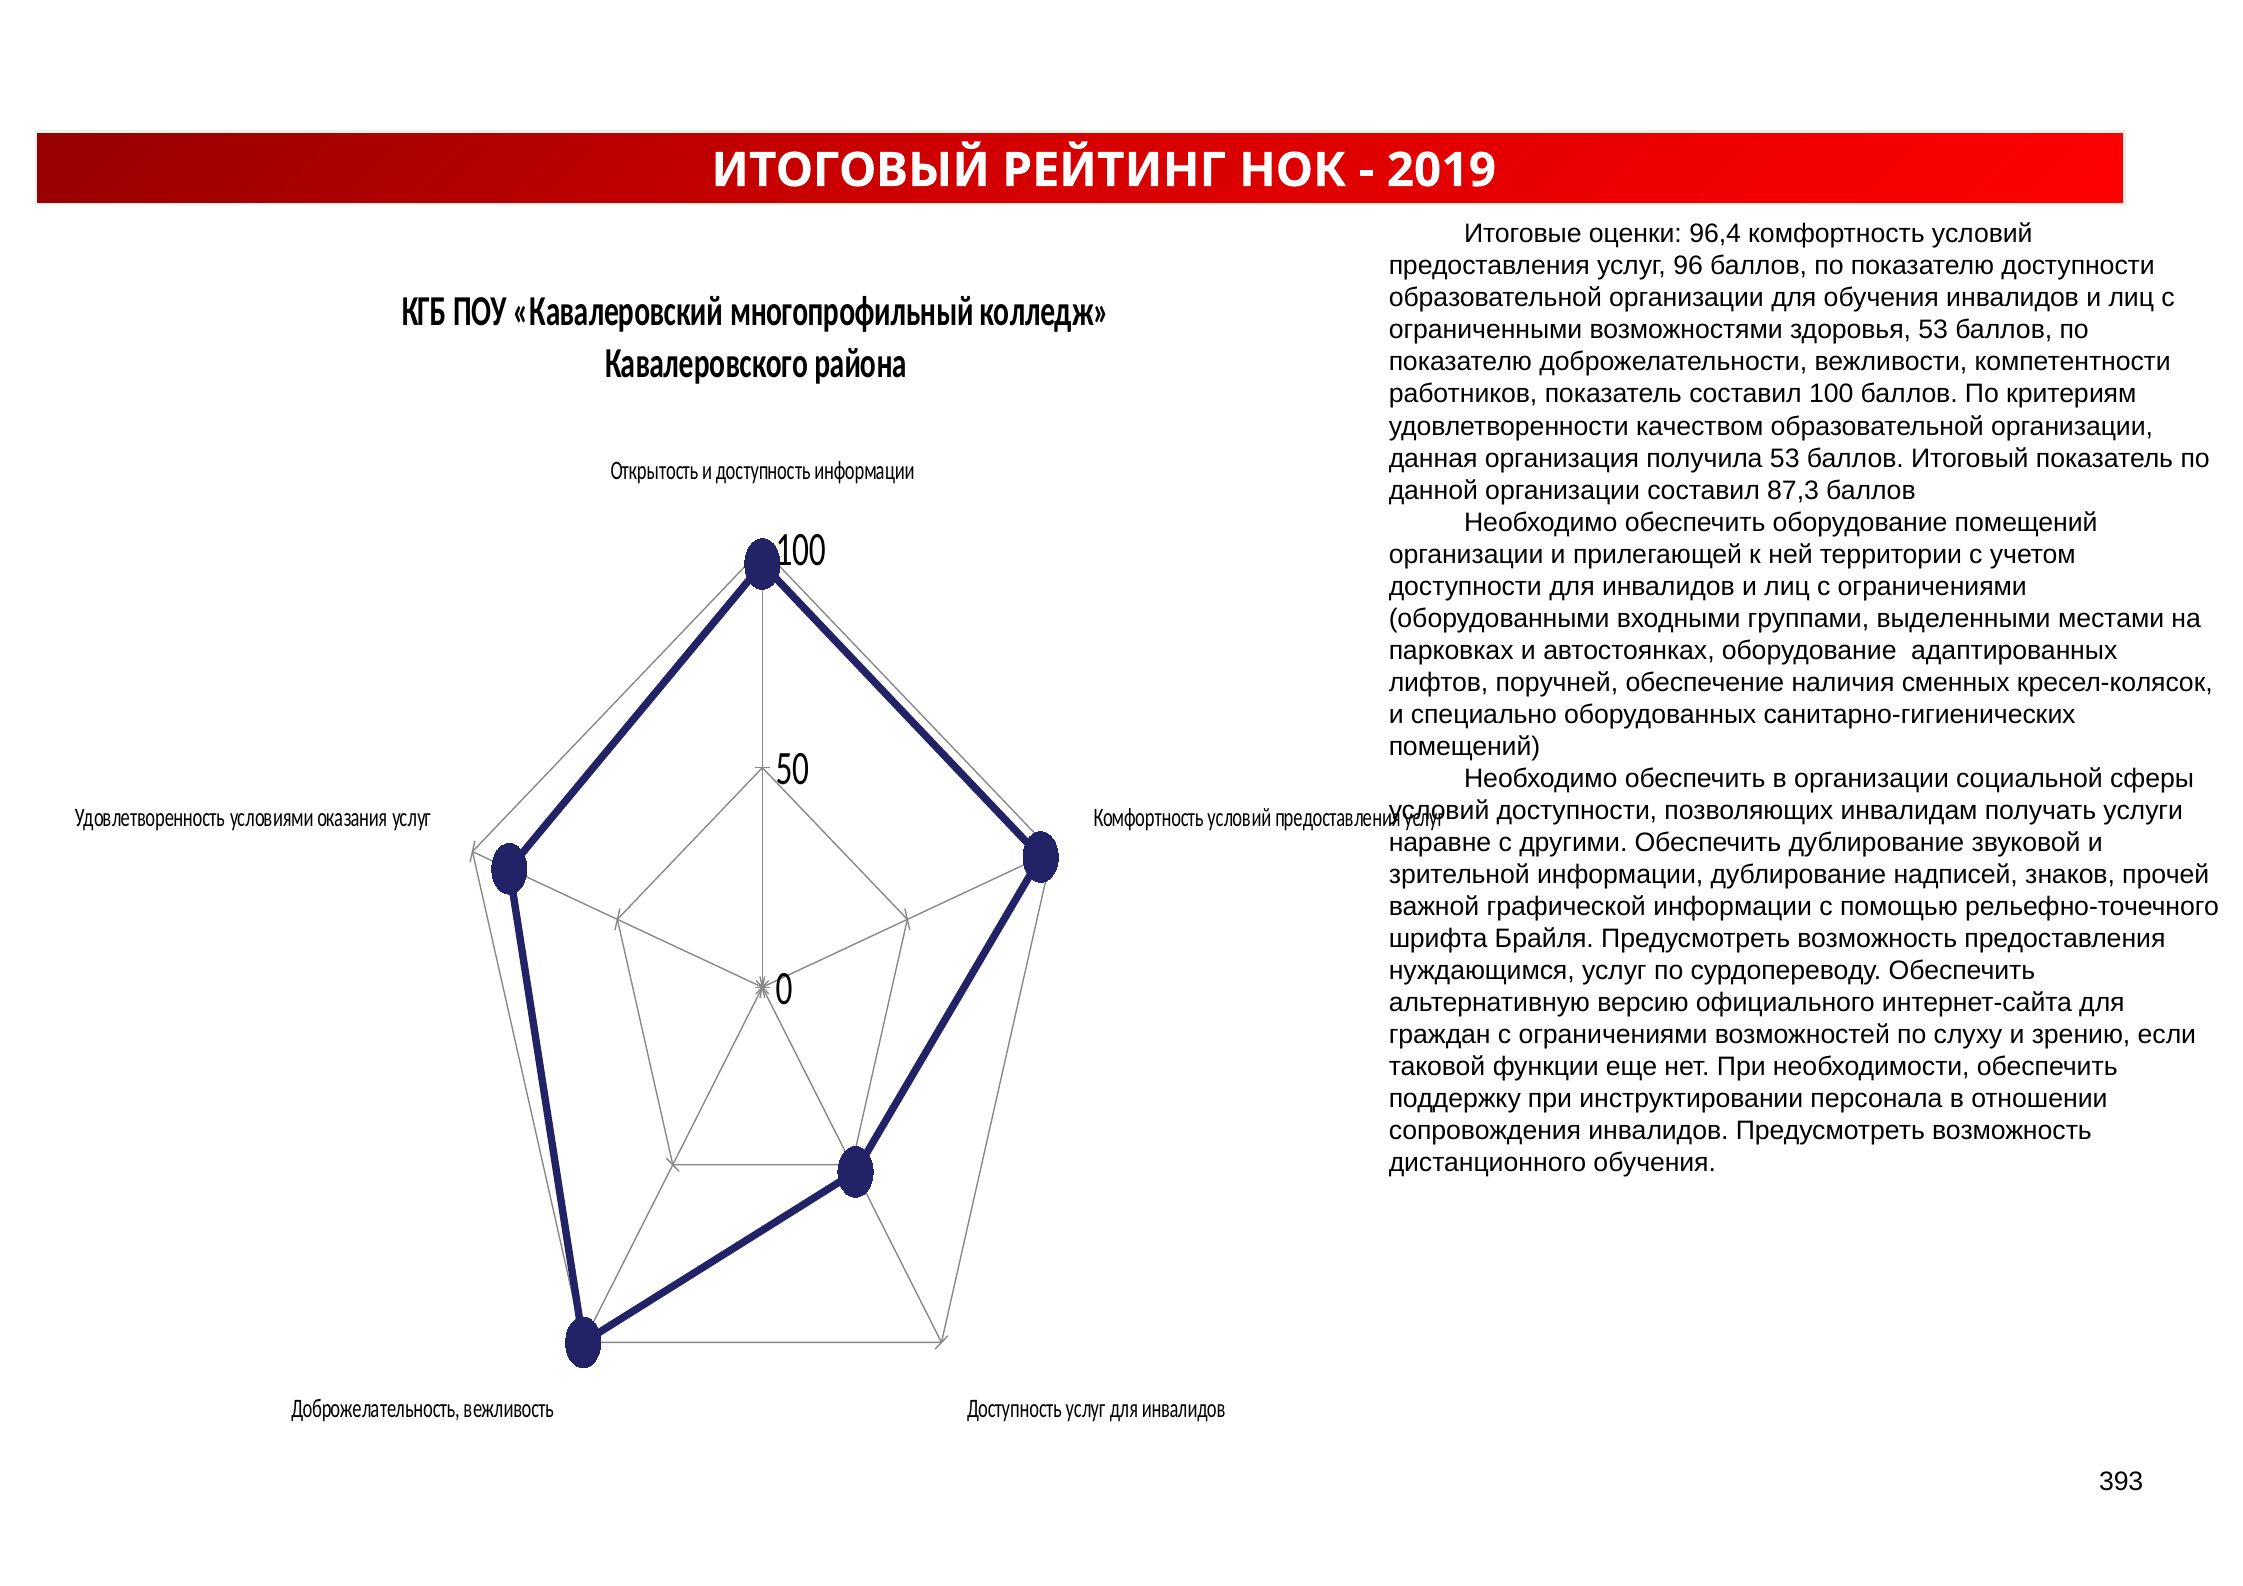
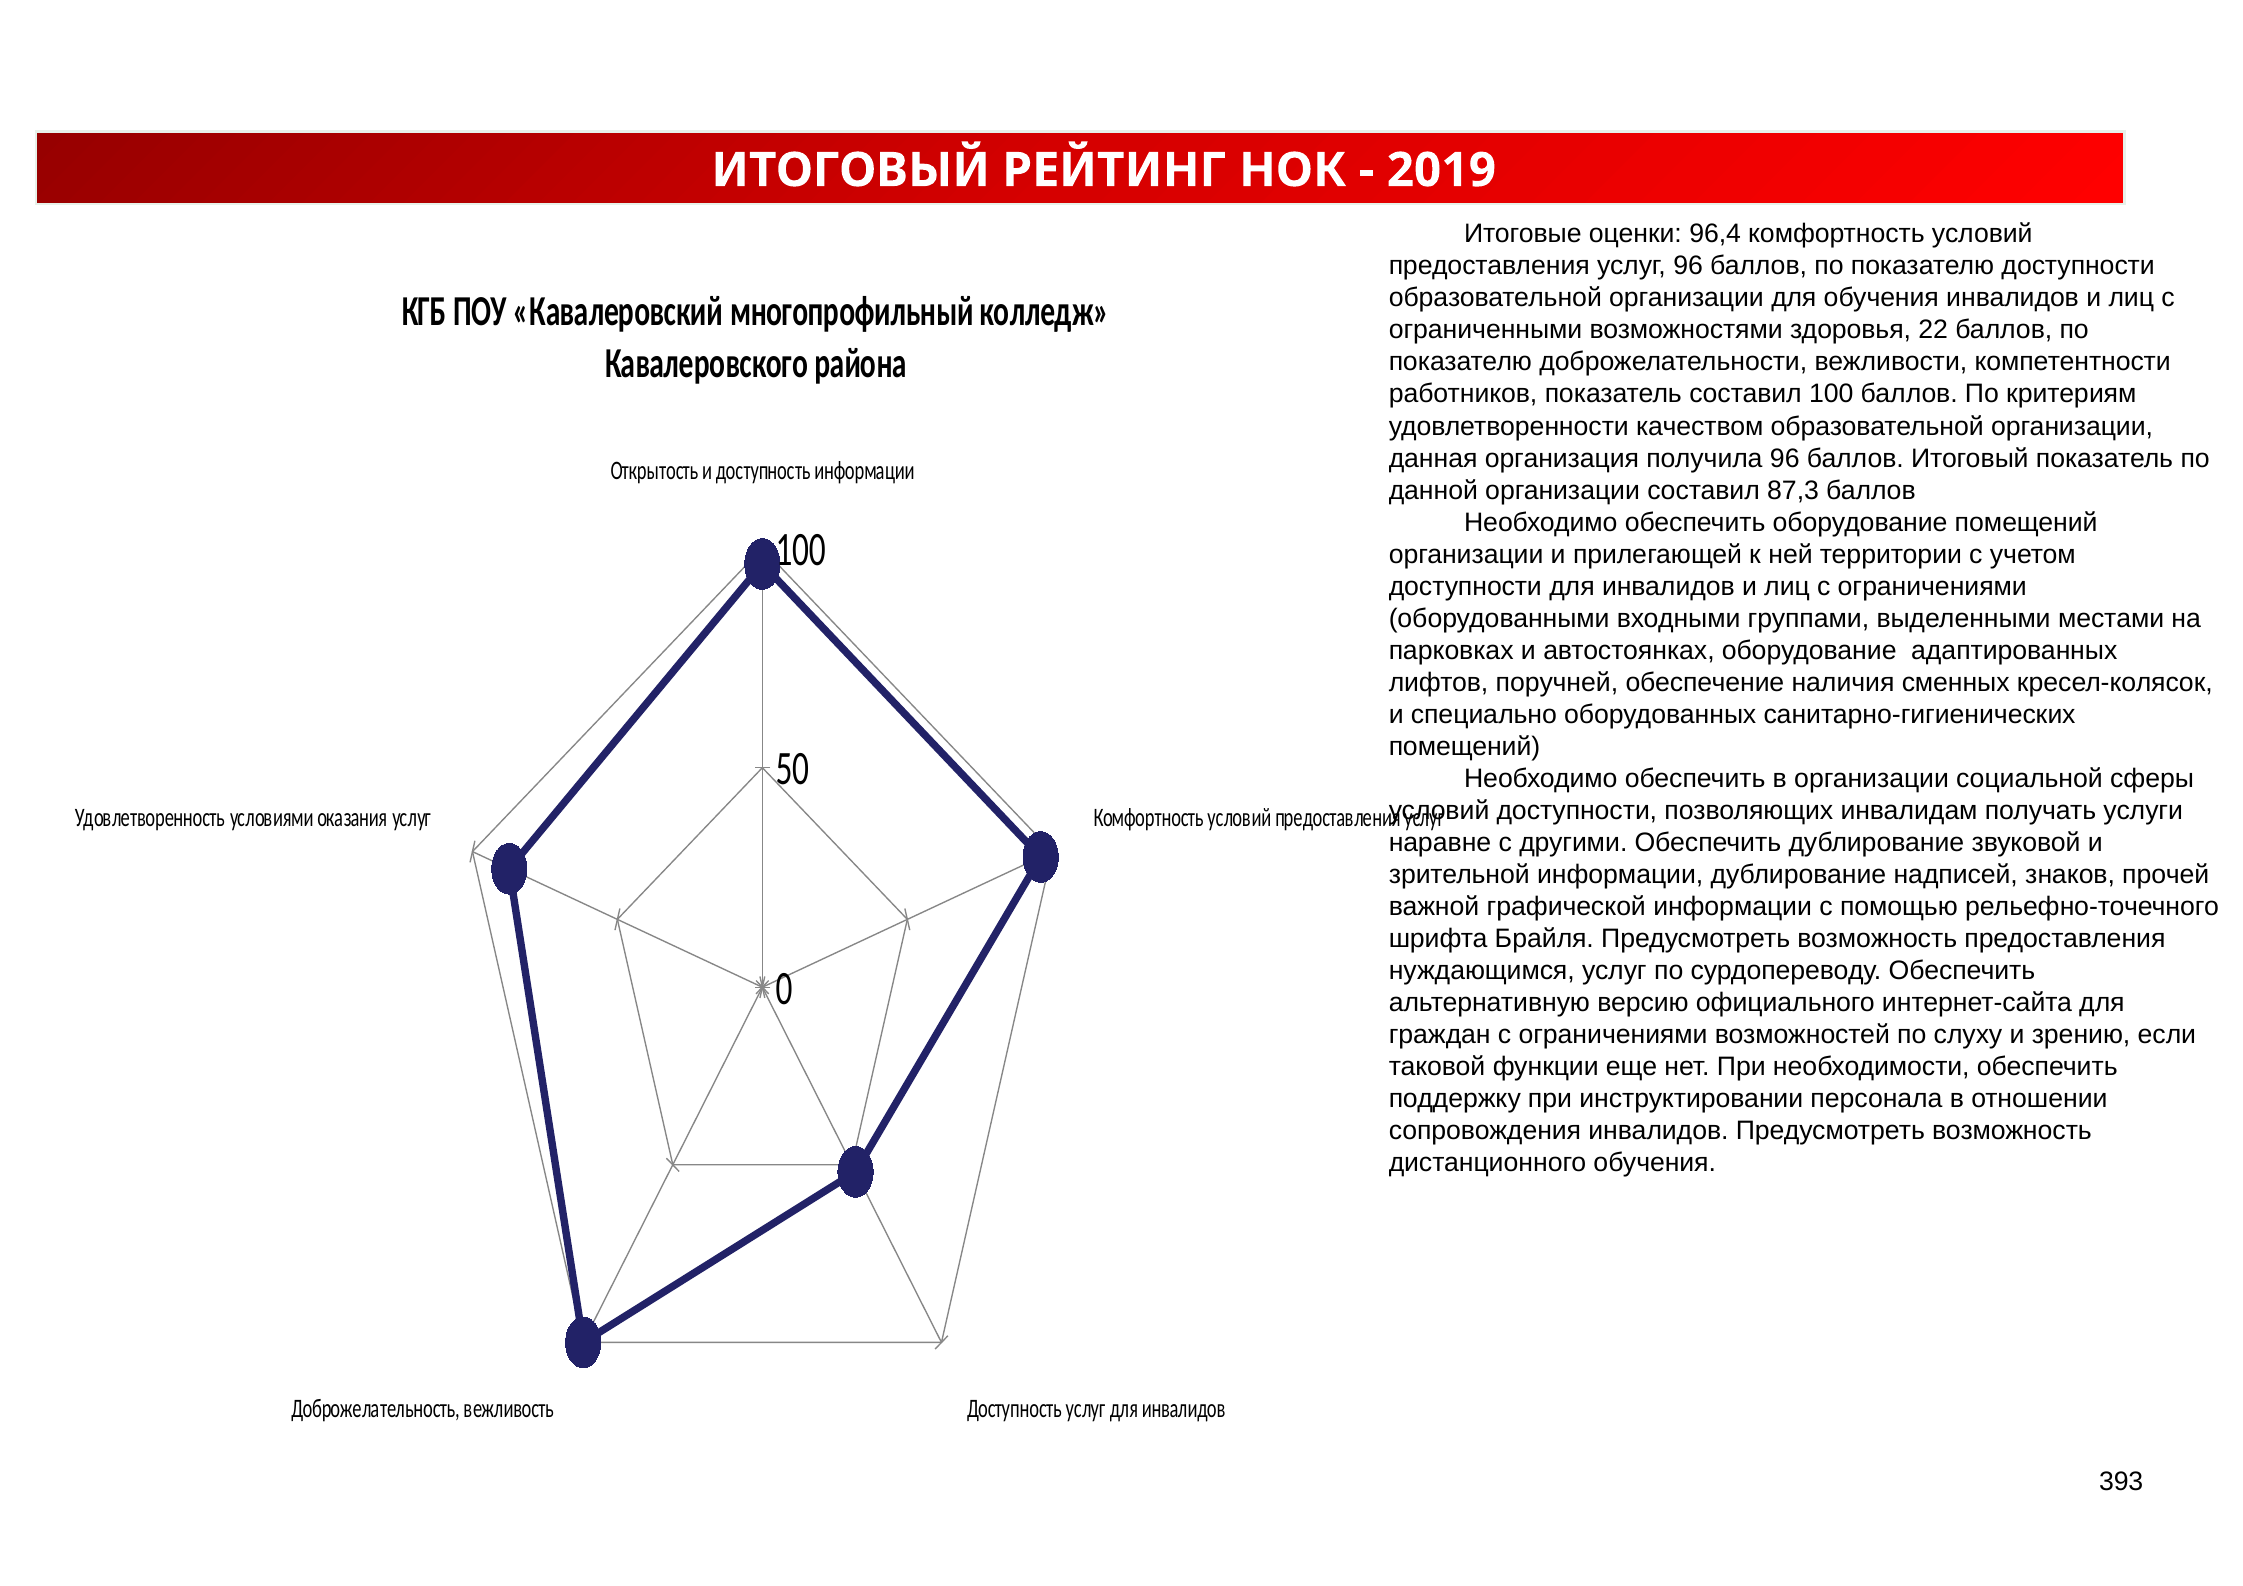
здоровья 53: 53 -> 22 (1933, 330)
получила 53: 53 -> 96 (1785, 458)
